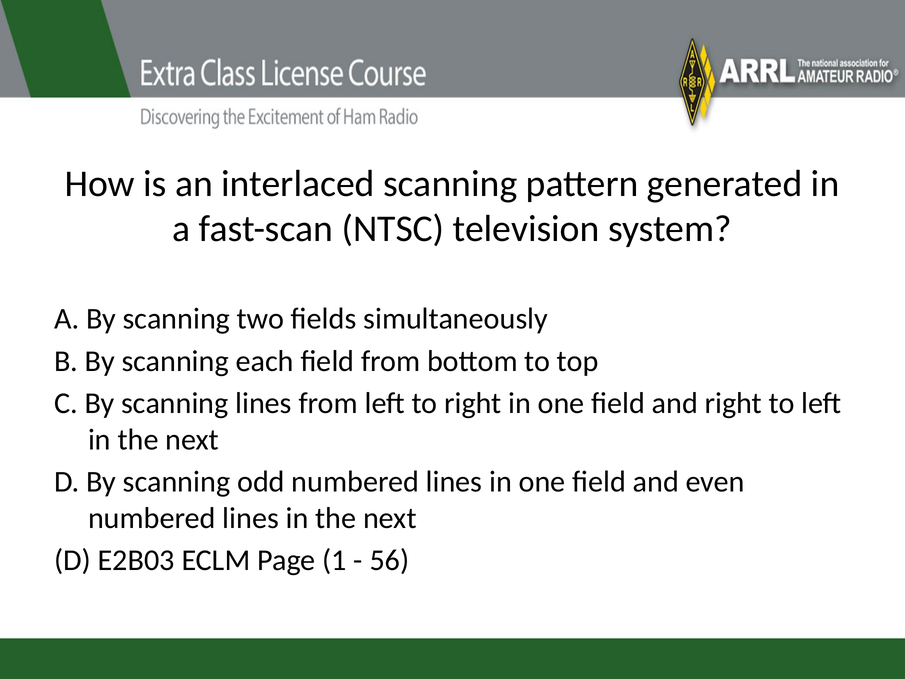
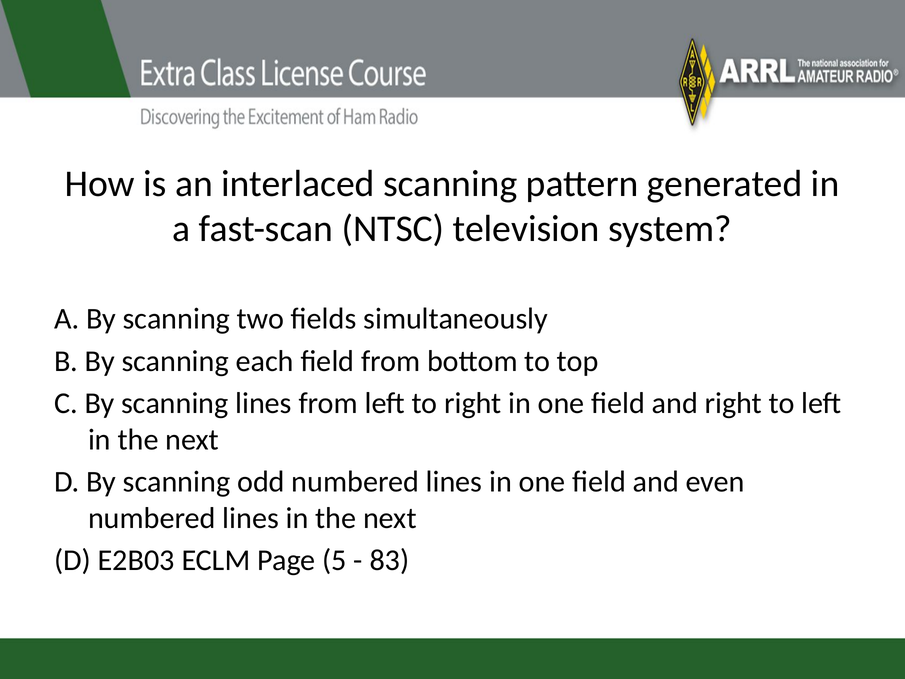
1: 1 -> 5 (335, 560)
56: 56 -> 83 (389, 560)
